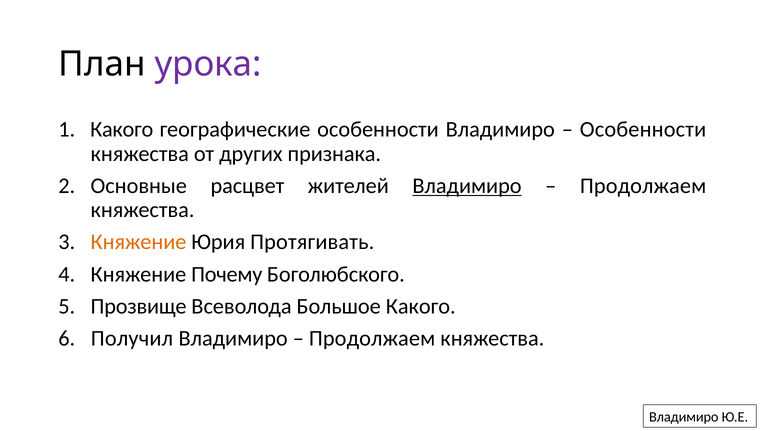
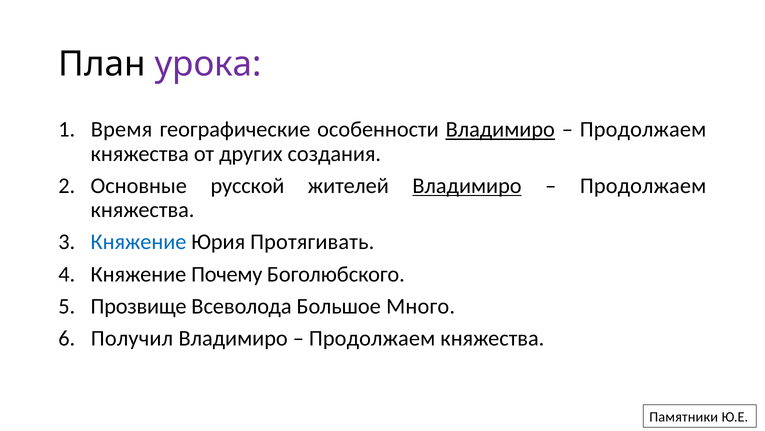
Какого: Какого -> Время (122, 129)
Владимиро underline: none -> present (500, 129)
Особенности: Особенности -> Продолжаем (643, 129)
признака: признака -> создания (334, 153)
расцвет: расцвет -> русской (247, 186)
Княжение colour: orange -> blue (138, 242)
Большое Какого: Какого -> Много (421, 306)
Владимиро: Владимиро -> Памятники (684, 416)
